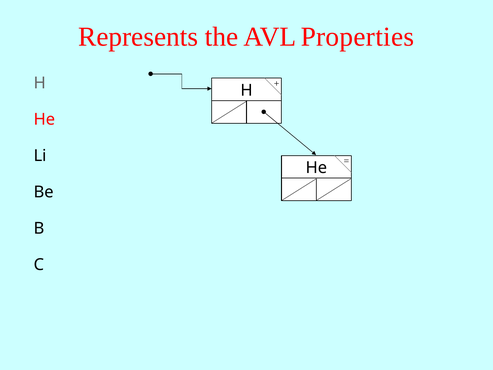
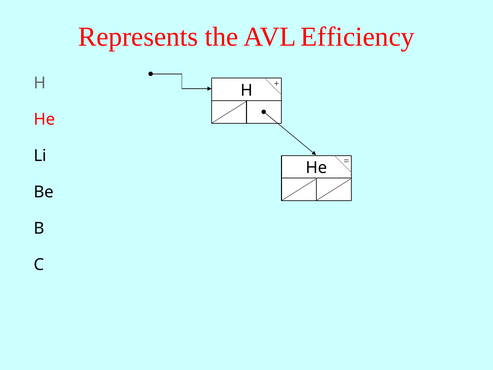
Properties: Properties -> Efficiency (358, 37)
